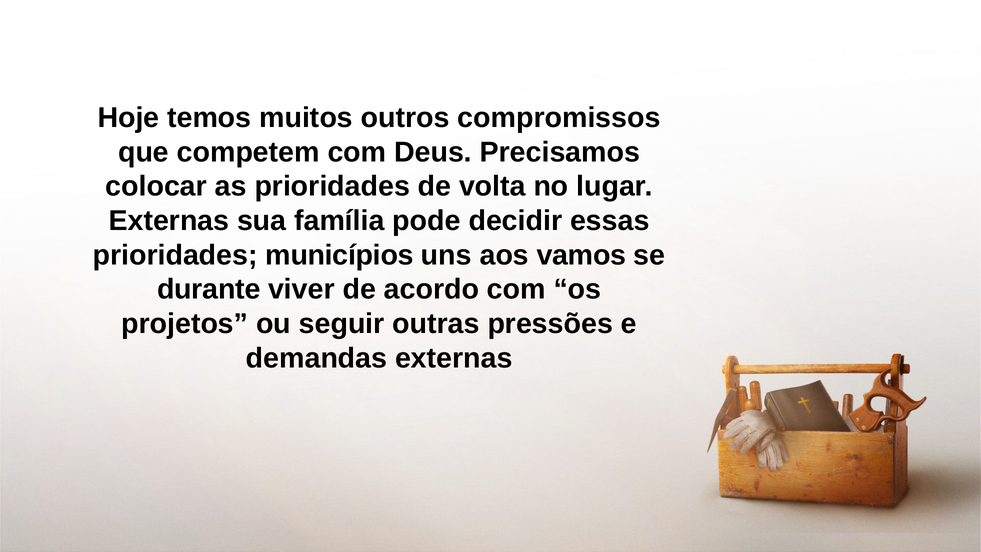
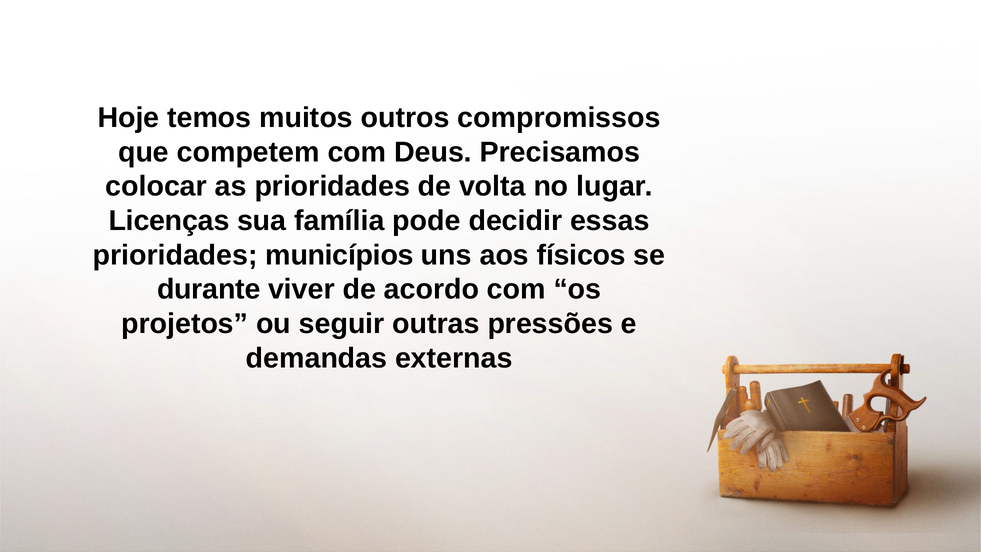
Externas: Externas -> Licenças (169, 221)
vamos: vamos -> físicos (581, 255)
